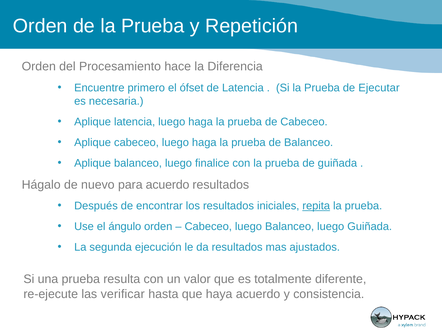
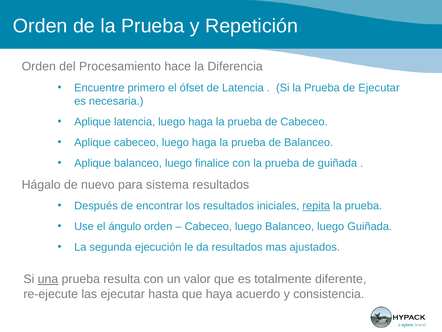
para acuerdo: acuerdo -> sistema (167, 184)
una underline: none -> present (48, 279)
las verificar: verificar -> ejecutar (123, 294)
